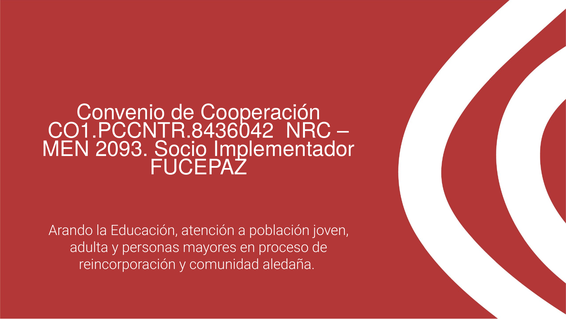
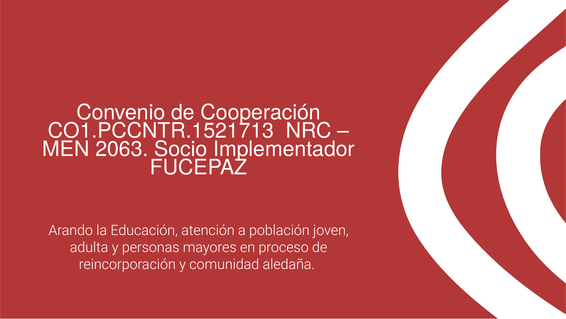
CO1.PCCNTR.8436042: CO1.PCCNTR.8436042 -> CO1.PCCNTR.1521713 (161, 130)
2093: 2093 -> 2063 (122, 149)
